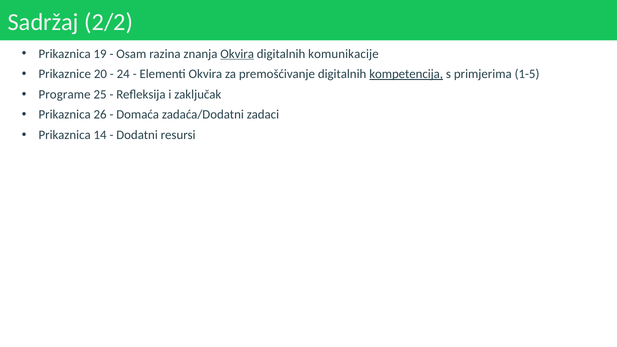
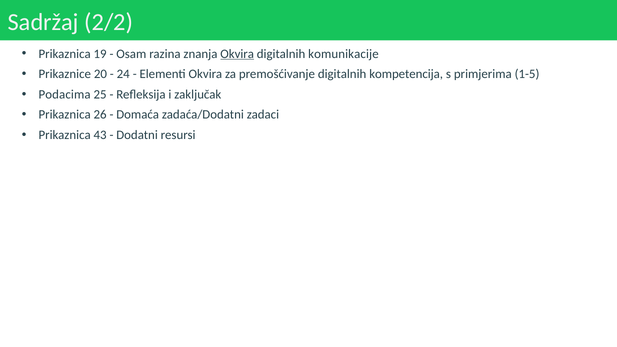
kompetencija underline: present -> none (406, 74)
Programe: Programe -> Podacima (65, 94)
14: 14 -> 43 (100, 135)
